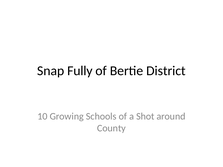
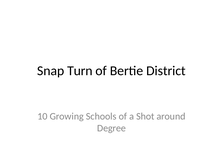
Fully: Fully -> Turn (80, 71)
County: County -> Degree (111, 128)
